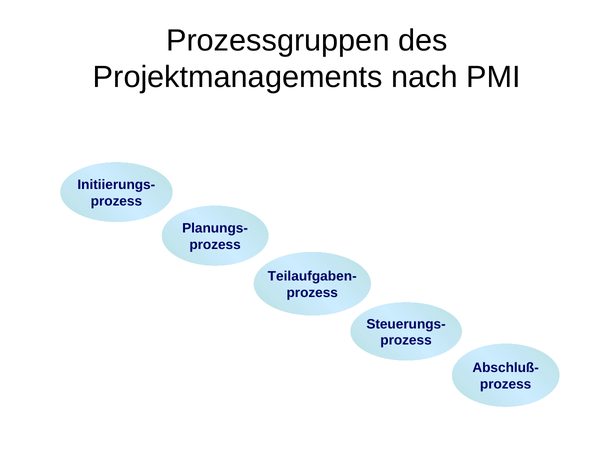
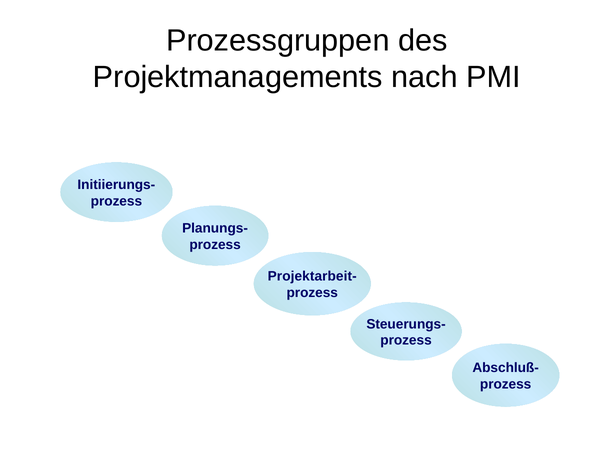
Teilaufgaben-: Teilaufgaben- -> Projektarbeit- (312, 277)
